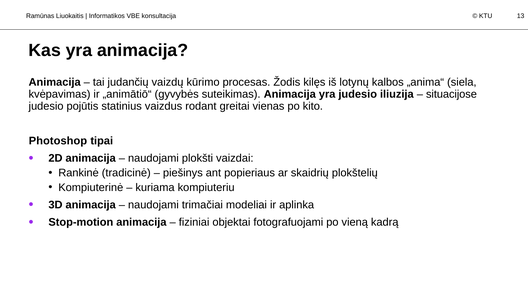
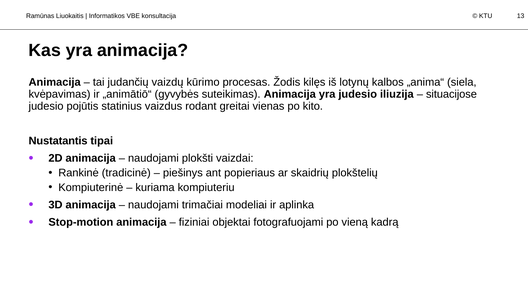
Photoshop: Photoshop -> Nustatantis (58, 141)
